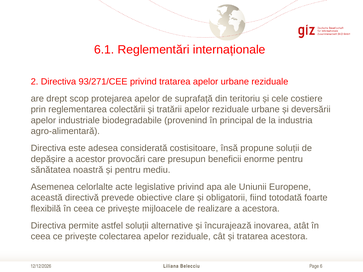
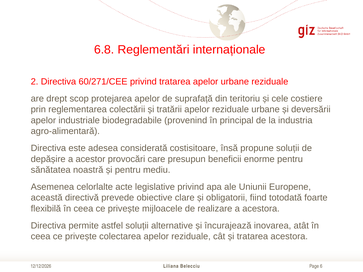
6.1: 6.1 -> 6.8 (104, 50)
93/271/CEE: 93/271/CEE -> 60/271/CEE (103, 82)
